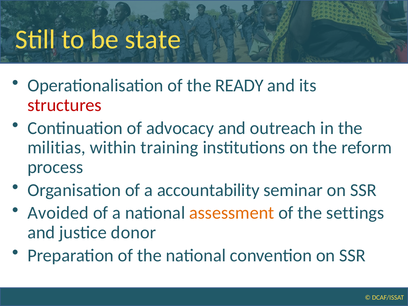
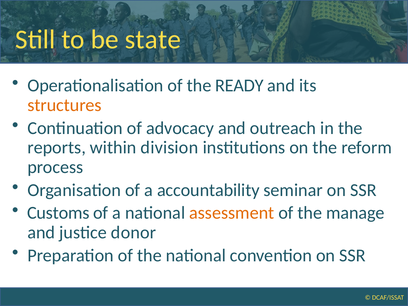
structures colour: red -> orange (65, 105)
militias: militias -> reports (57, 148)
training: training -> division (169, 148)
Avoided: Avoided -> Customs (58, 213)
settings: settings -> manage (355, 213)
